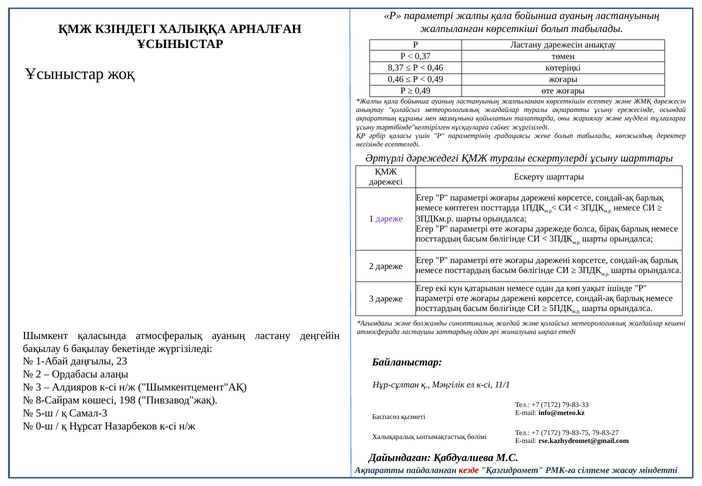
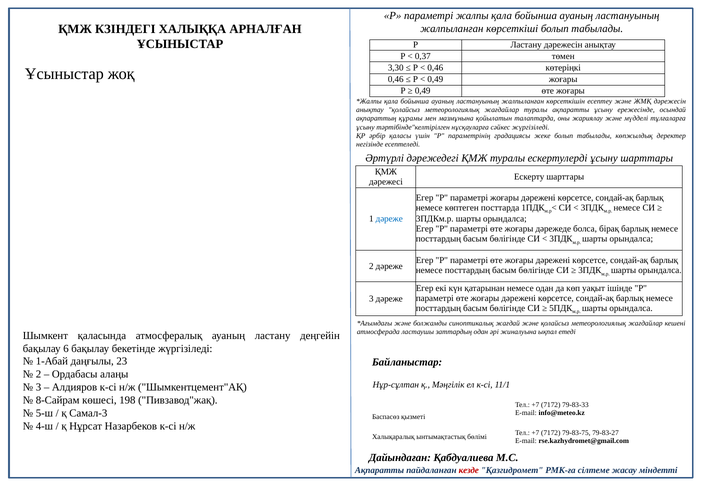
8,37: 8,37 -> 3,30 (396, 68)
дәреже colour: purple -> blue (389, 219)
0-ш: 0-ш -> 4-ш (44, 426)
